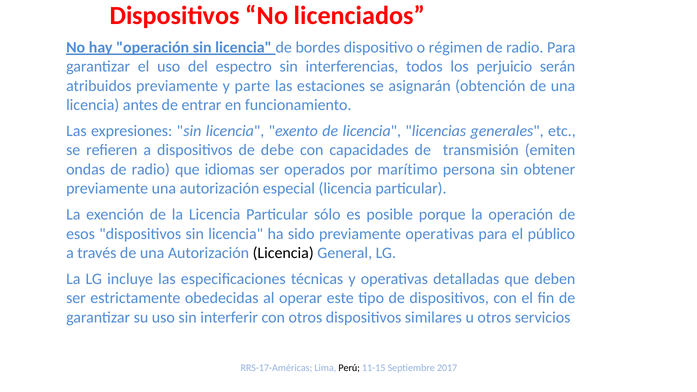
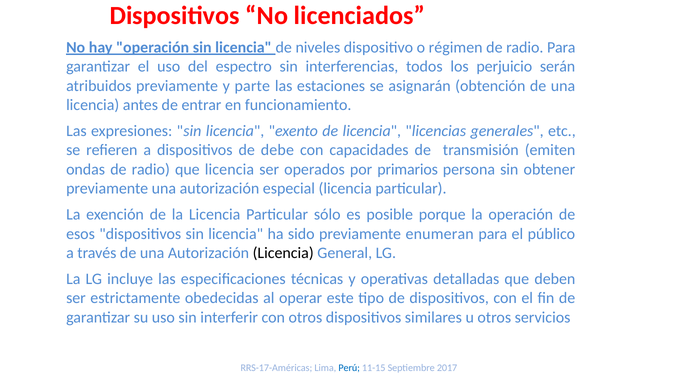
bordes: bordes -> niveles (318, 47)
que idiomas: idiomas -> licencia (229, 169)
marítimo: marítimo -> primarios (408, 169)
previamente operativas: operativas -> enumeran (440, 234)
Perú colour: black -> blue (349, 368)
